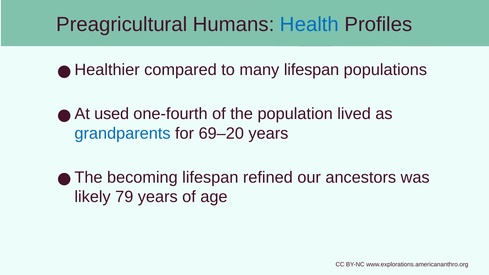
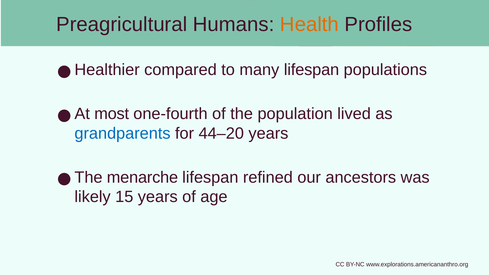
Health colour: blue -> orange (309, 24)
used: used -> most (112, 114)
69–20: 69–20 -> 44–20 (221, 133)
becoming: becoming -> menarche (142, 177)
79: 79 -> 15 (124, 197)
